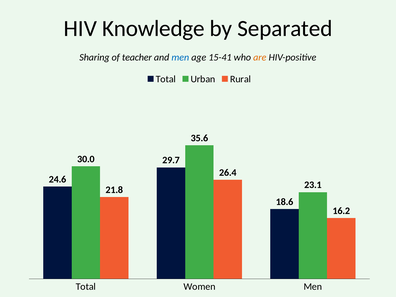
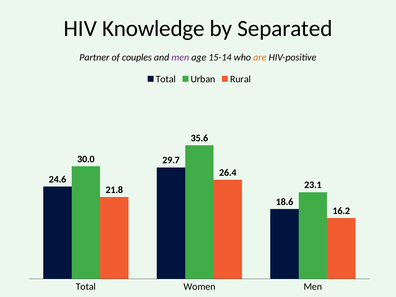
Sharing: Sharing -> Partner (94, 57)
teacher: teacher -> couples (137, 57)
men colour: blue -> purple (180, 57)
15-41: 15-41 -> 15-14 (220, 57)
